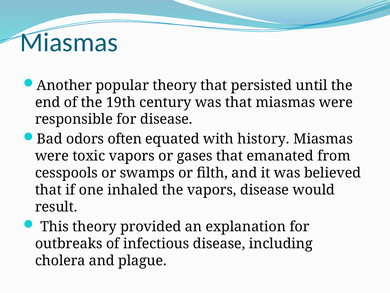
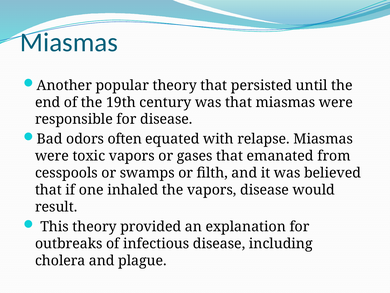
history: history -> relapse (264, 139)
